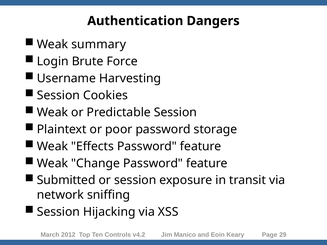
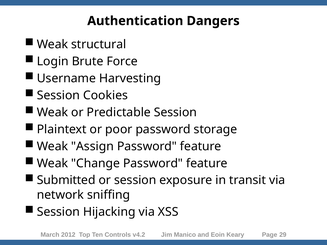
summary: summary -> structural (99, 44)
Effects: Effects -> Assign (93, 146)
